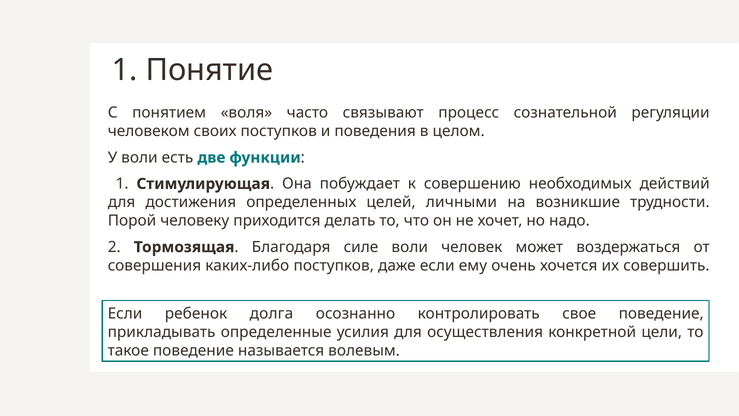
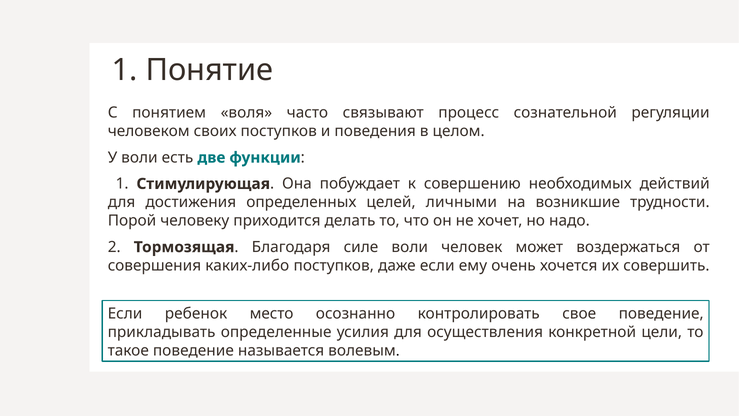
долга: долга -> место (272, 313)
